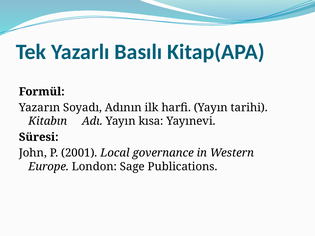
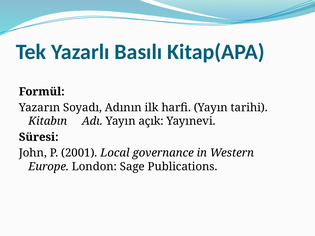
kısa: kısa -> açık (151, 121)
